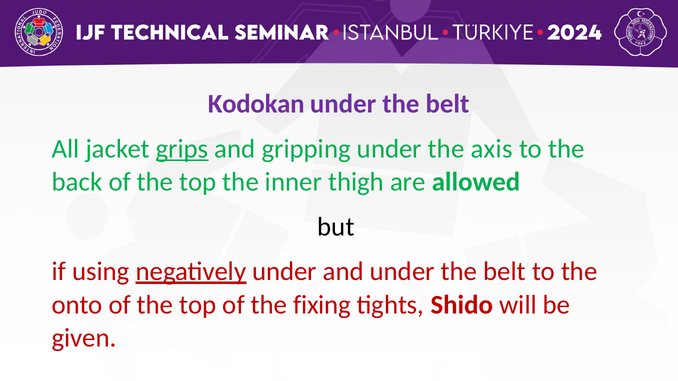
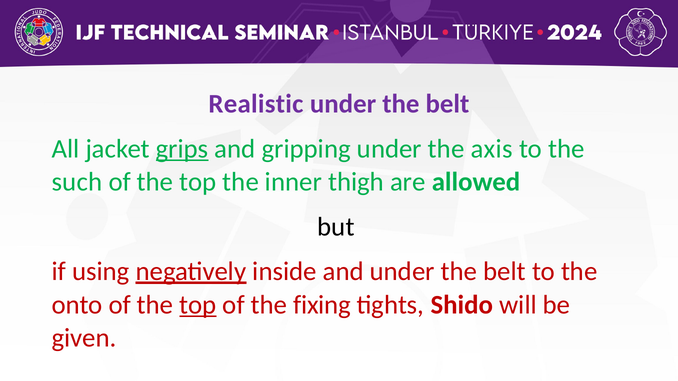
Kodokan: Kodokan -> Realistic (256, 104)
back: back -> such (77, 182)
under: under -> inside (285, 272)
top underline: none -> present (198, 305)
